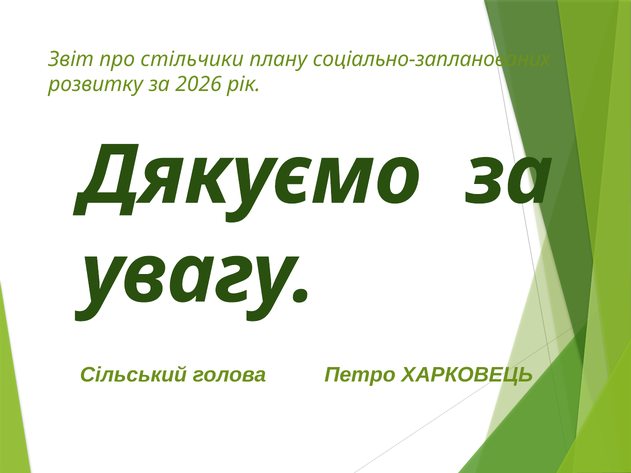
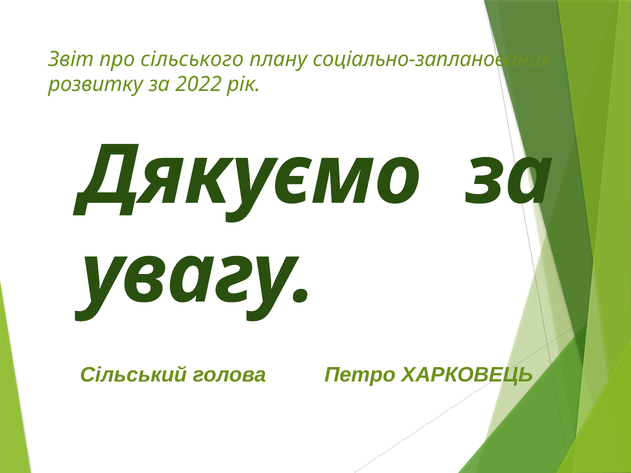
стільчики: стільчики -> сільського (192, 59)
2026: 2026 -> 2022 (199, 85)
